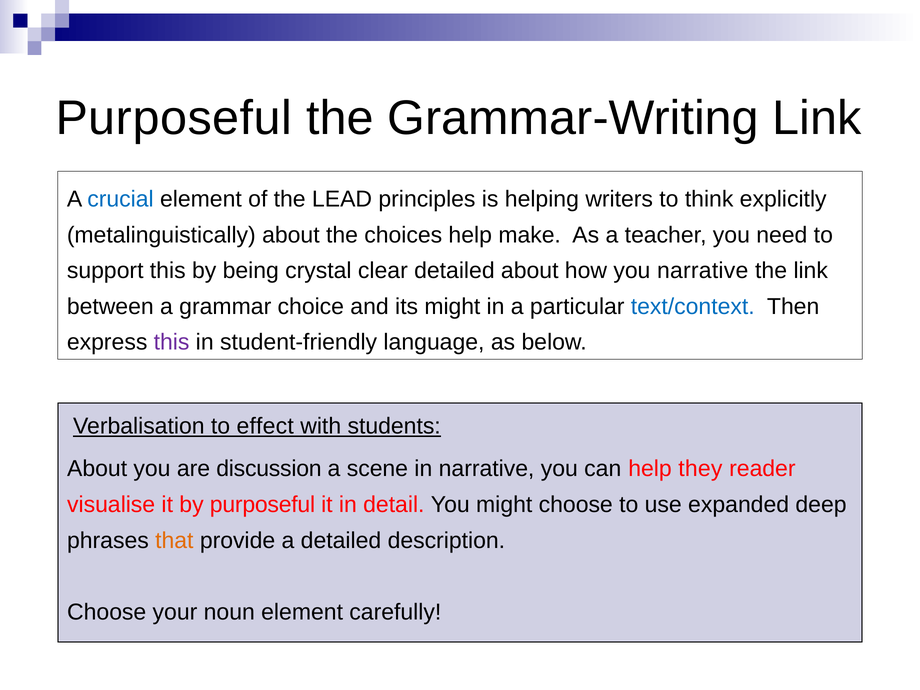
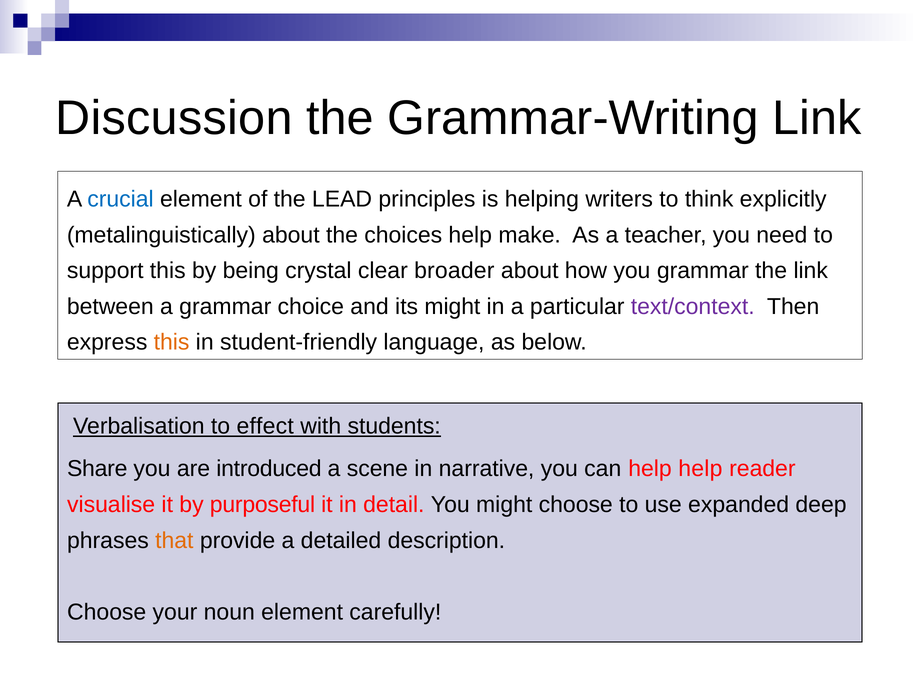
Purposeful: Purposeful -> Discussion (174, 118)
clear detailed: detailed -> broader (454, 271)
you narrative: narrative -> grammar (703, 271)
text/context colour: blue -> purple (693, 307)
this colour: purple -> orange (172, 342)
About: About -> Share (97, 469)
discussion: discussion -> introduced (269, 469)
help they: they -> help (700, 469)
